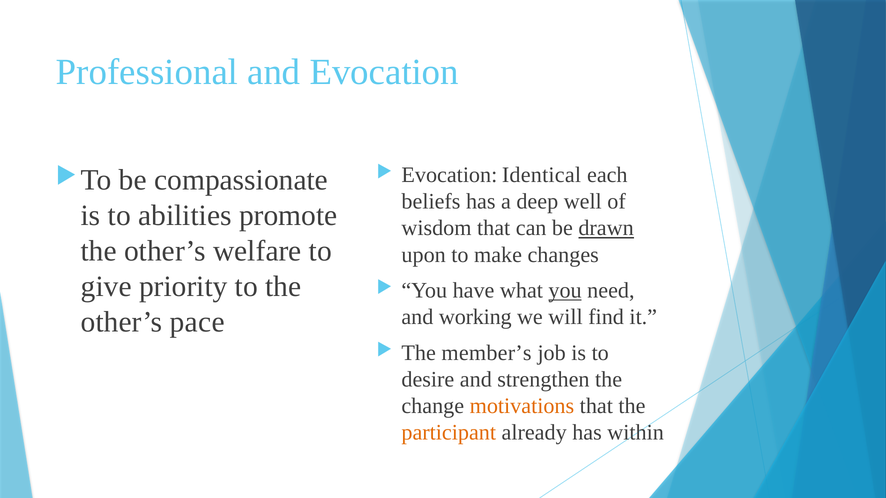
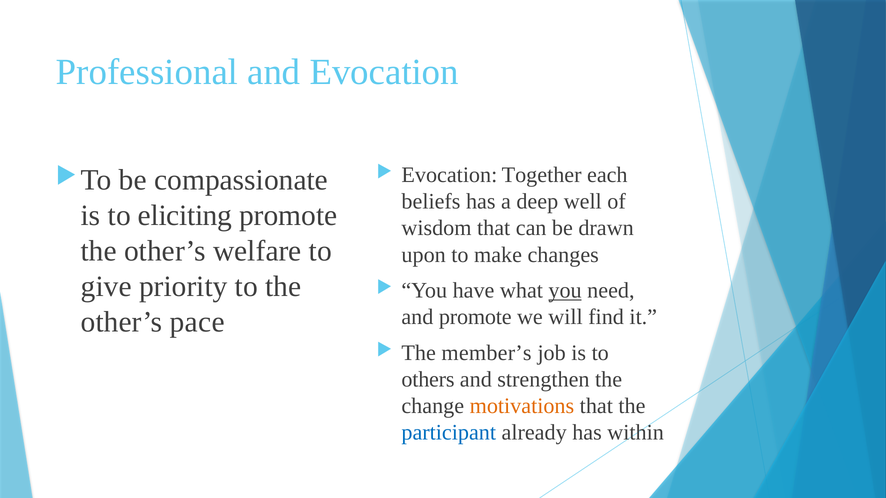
Identical: Identical -> Together (542, 175)
abilities: abilities -> eliciting (185, 216)
drawn underline: present -> none (606, 228)
and working: working -> promote (475, 317)
desire: desire -> others (428, 380)
participant colour: orange -> blue (449, 433)
